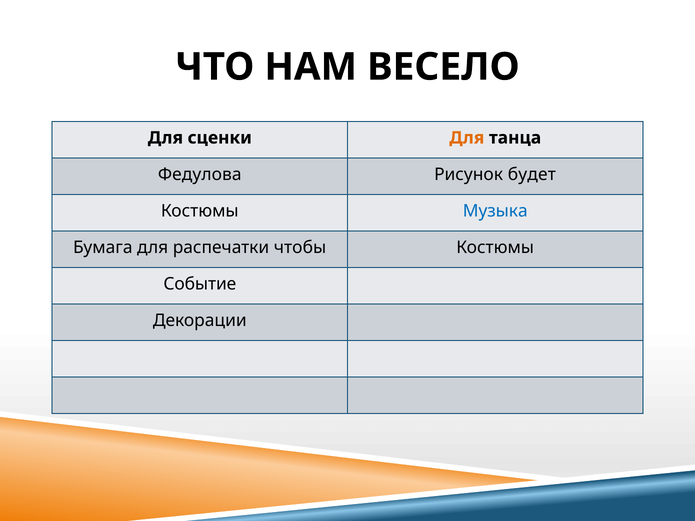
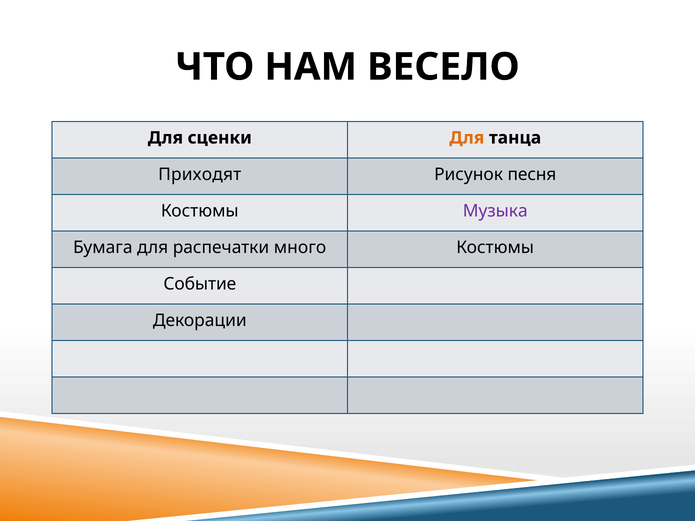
Федулова: Федулова -> Приходят (200, 174)
будет: будет -> песня (532, 174)
Музыка colour: blue -> purple (495, 211)
чтобы: чтобы -> много (300, 247)
